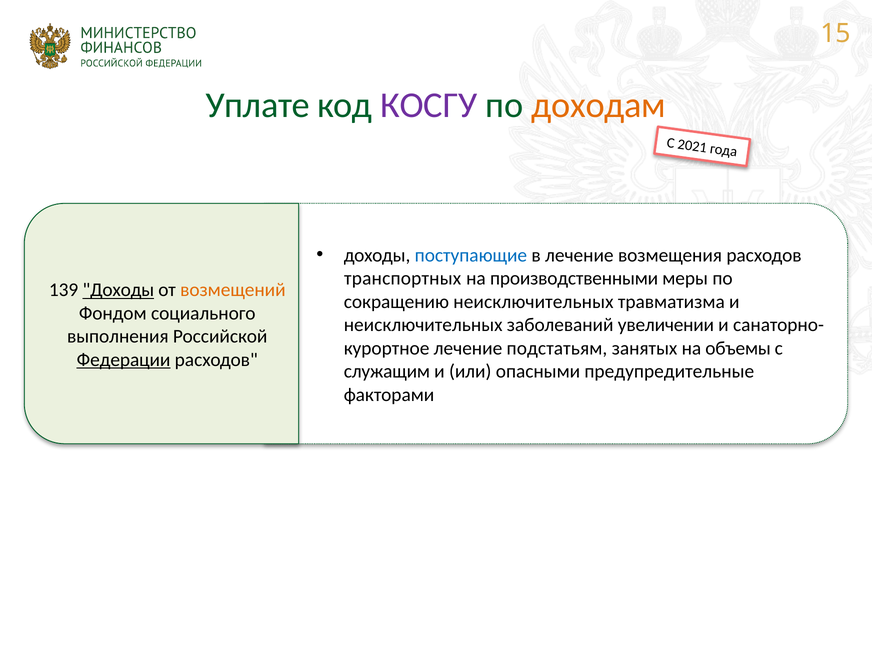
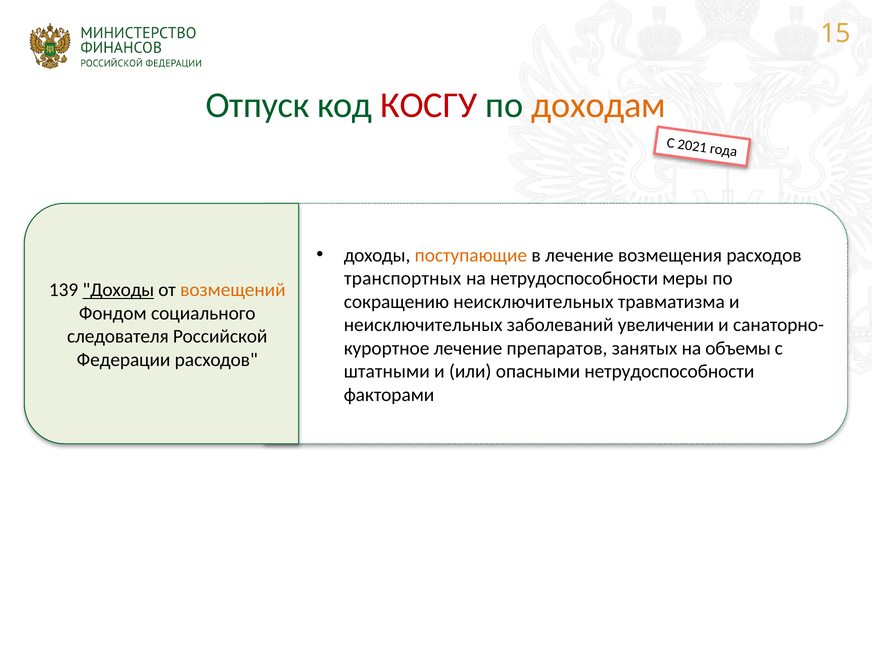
Уплате: Уплате -> Отпуск (258, 105)
КОСГУ colour: purple -> red (429, 105)
поступающие colour: blue -> orange (471, 255)
на производственными: производственными -> нетрудоспособности (574, 278)
выполнения: выполнения -> следователя (118, 337)
подстатьям: подстатьям -> препаратов (557, 348)
Федерации underline: present -> none (124, 360)
служащим: служащим -> штатными (387, 371)
опасными предупредительные: предупредительные -> нетрудоспособности (669, 371)
